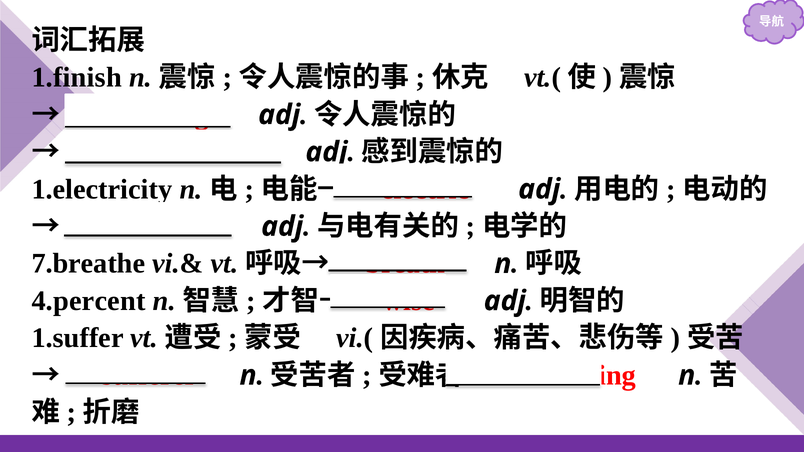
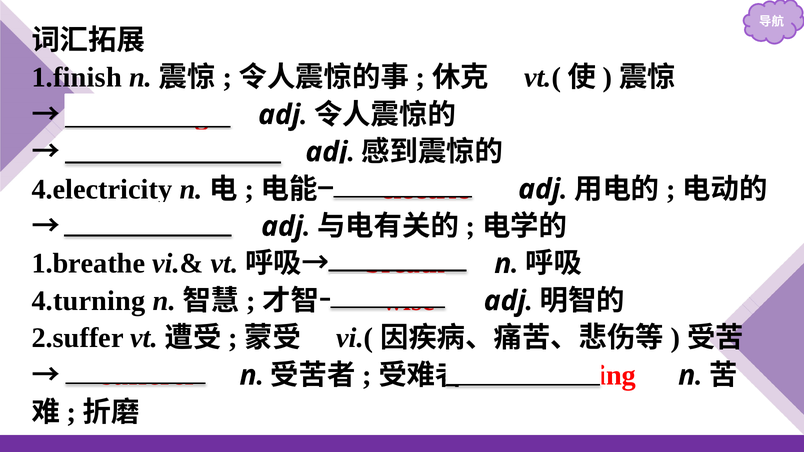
1.electricity: 1.electricity -> 4.electricity (102, 189)
7.breathe: 7.breathe -> 1.breathe (88, 264)
4.percent: 4.percent -> 4.turning (89, 301)
1.suffer: 1.suffer -> 2.suffer (78, 338)
